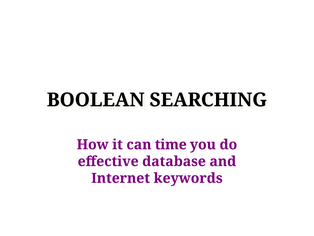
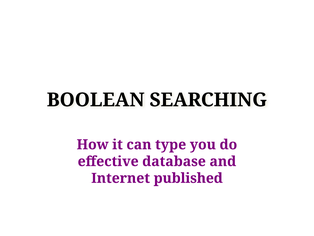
time: time -> type (171, 144)
keywords: keywords -> published (188, 178)
